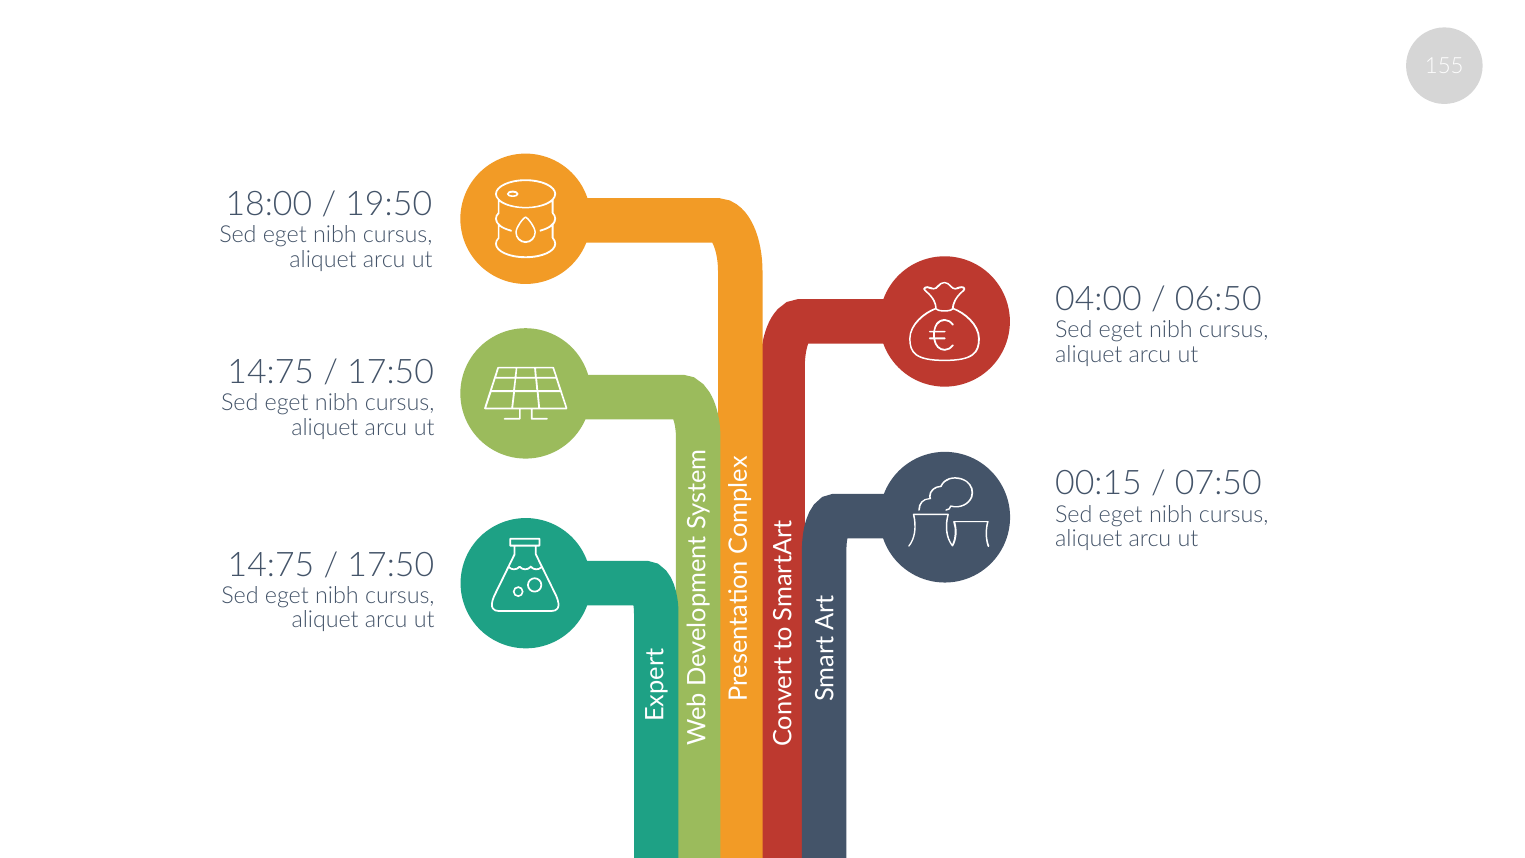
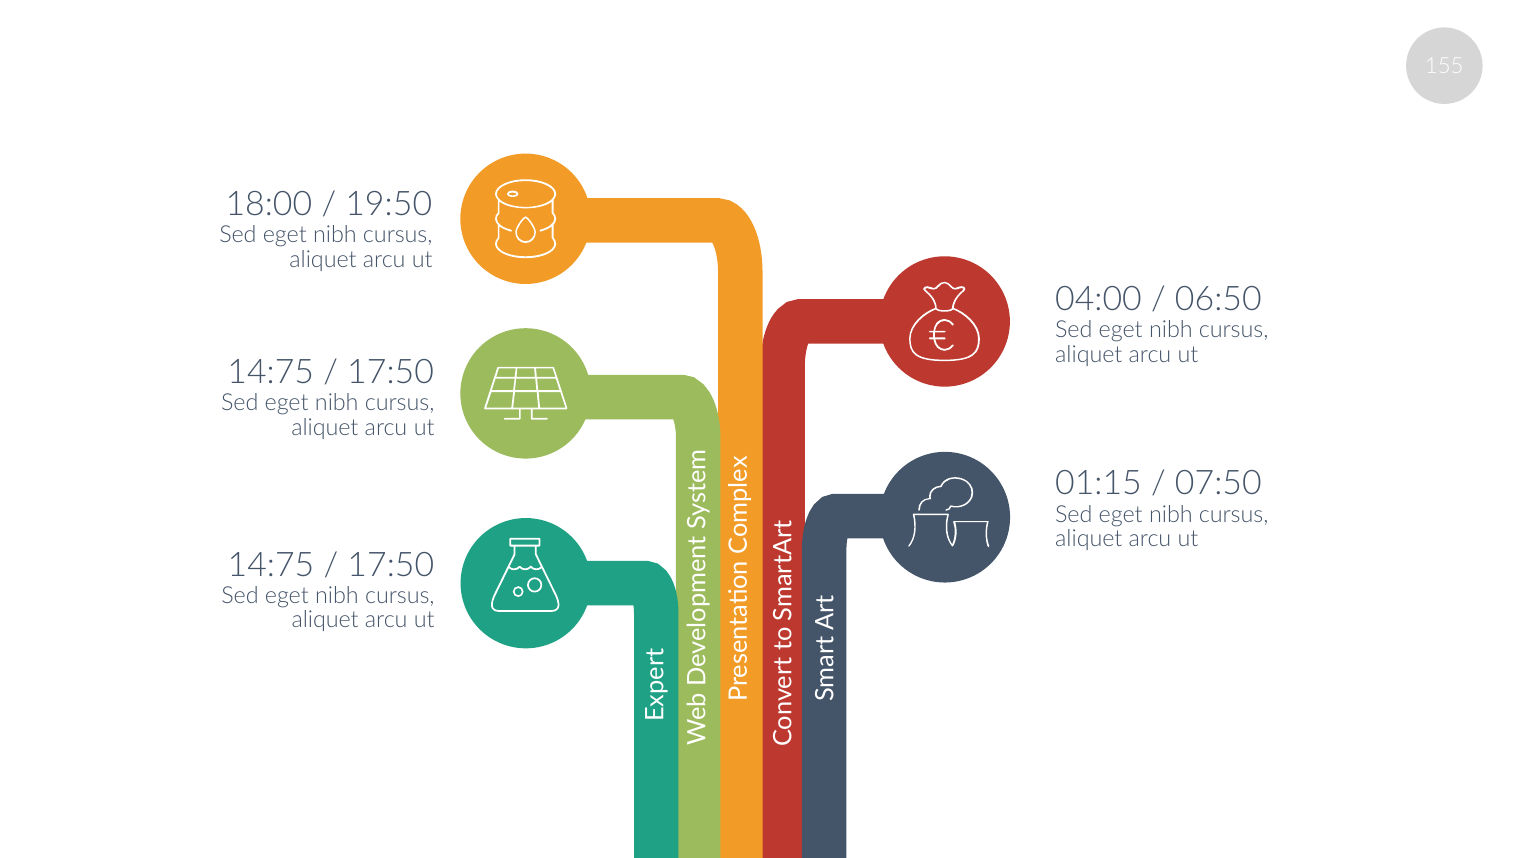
00:15: 00:15 -> 01:15 (1099, 484)
